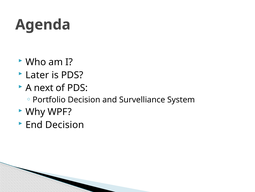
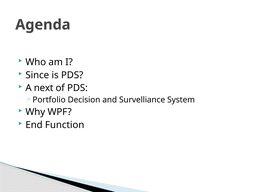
Later: Later -> Since (37, 75)
End Decision: Decision -> Function (65, 124)
